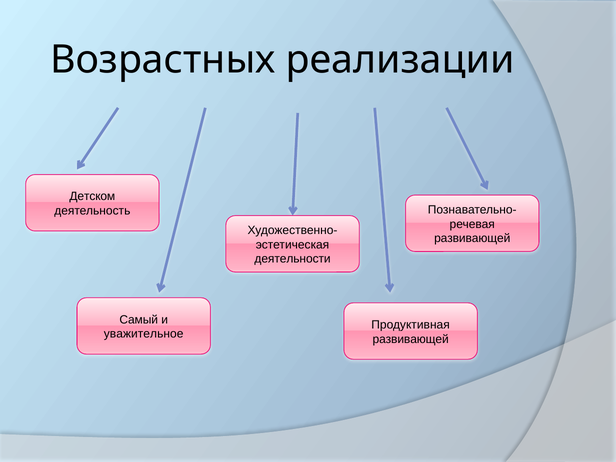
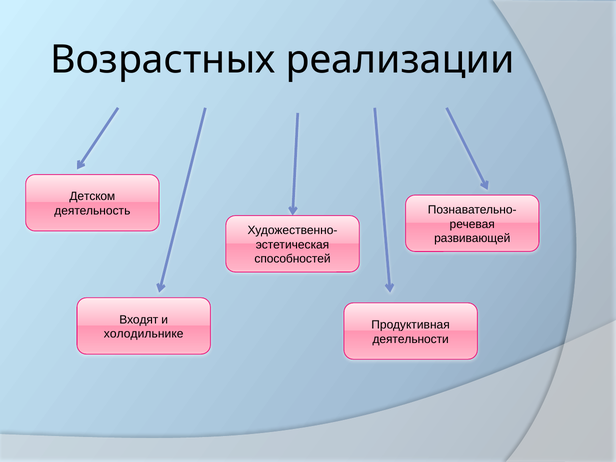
деятельности: деятельности -> способностей (293, 259)
Самый: Самый -> Входят (139, 320)
уважительное: уважительное -> холодильнике (144, 334)
развивающей: развивающей -> деятельности (411, 339)
